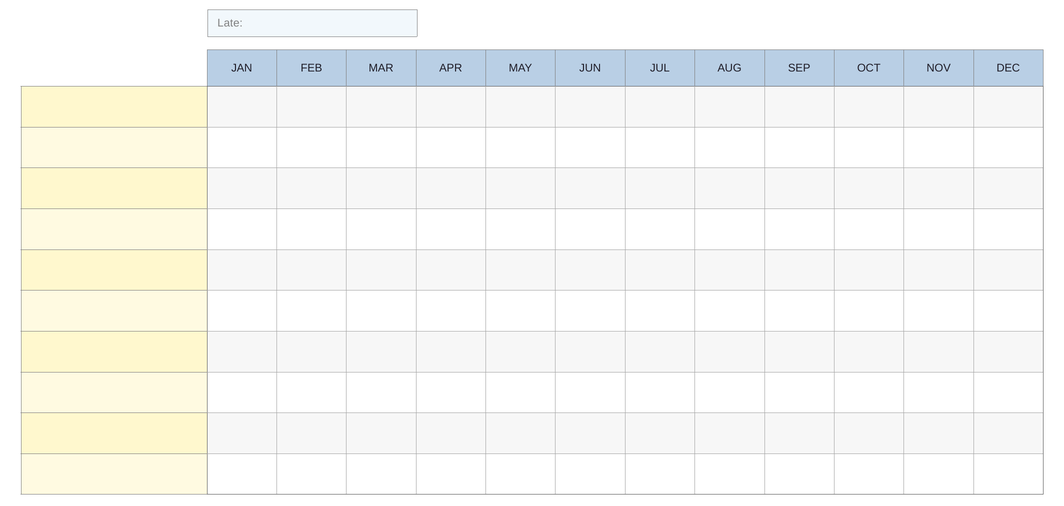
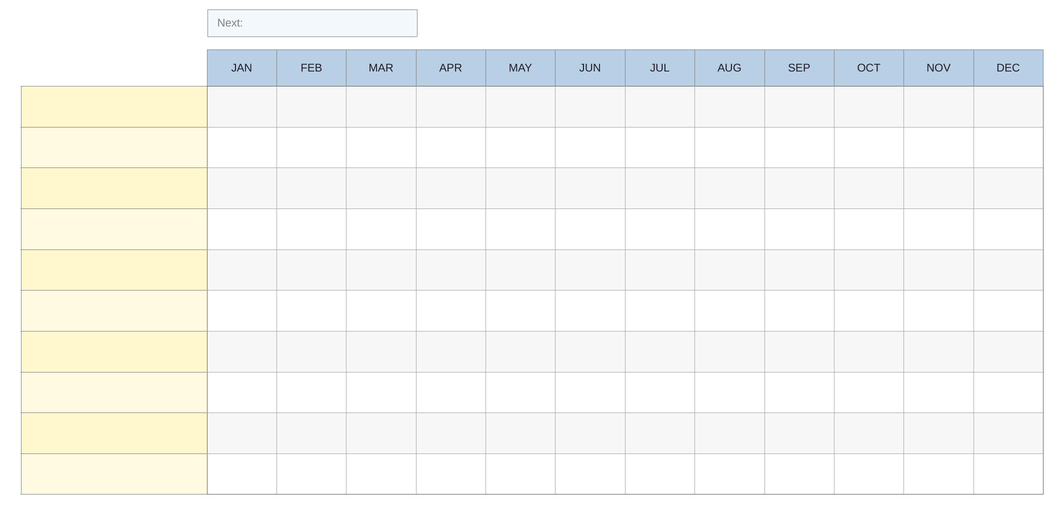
Late: Late -> Next (230, 23)
